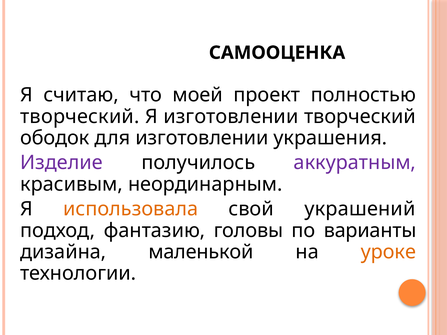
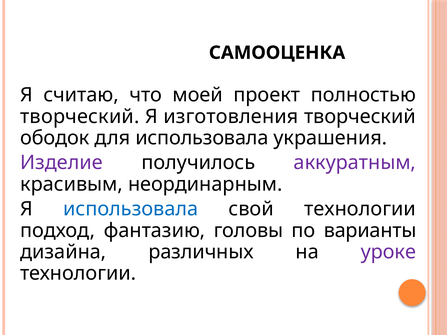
Я изготовлении: изготовлении -> изготовления (231, 117)
для изготовлении: изготовлении -> использовала (202, 138)
использовала colour: orange -> blue (131, 209)
свой украшений: украшений -> технологии (360, 209)
маленькой: маленькой -> различных (201, 252)
уроке colour: orange -> purple (388, 252)
